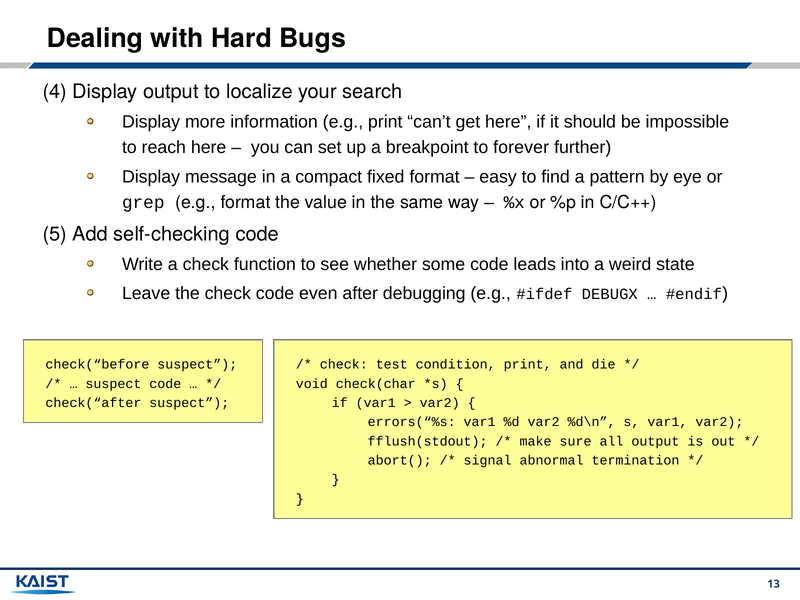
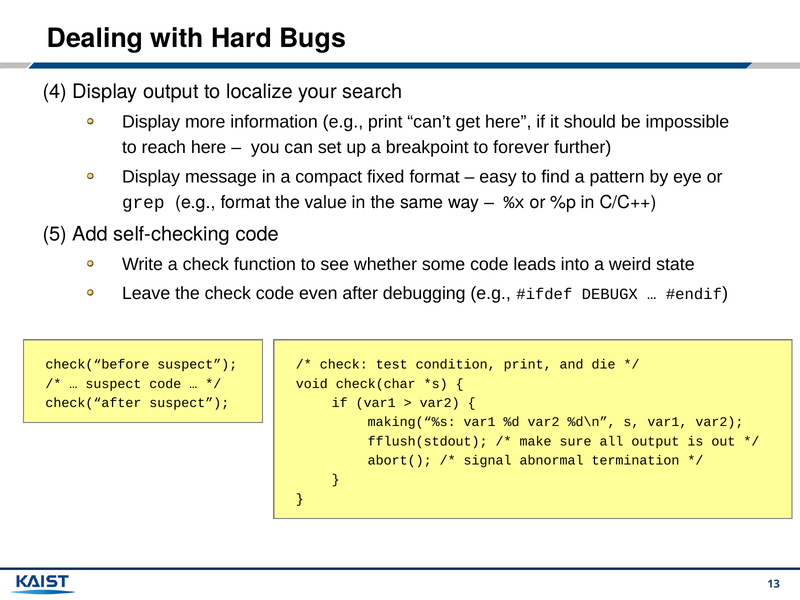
errors(“%s: errors(“%s -> making(“%s (412, 422)
